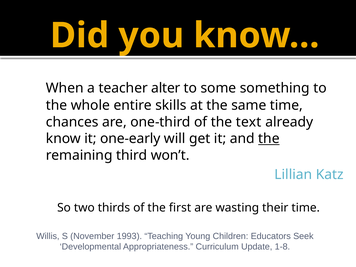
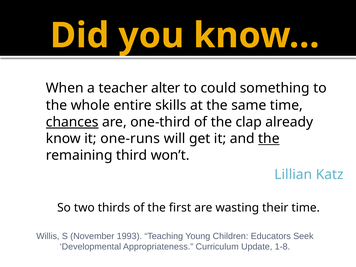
some: some -> could (218, 88)
chances underline: none -> present (72, 122)
text: text -> clap (249, 122)
one-early: one-early -> one-runs (130, 139)
